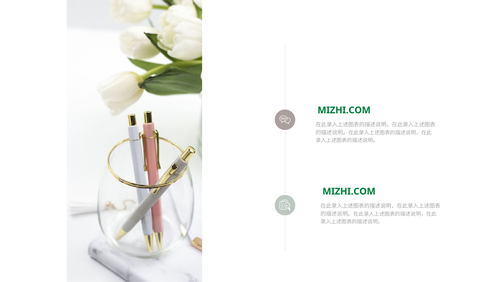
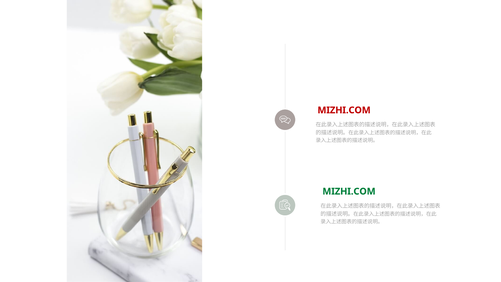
MIZHI.COM colour: green -> red (344, 110)
